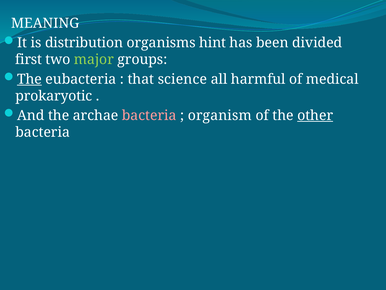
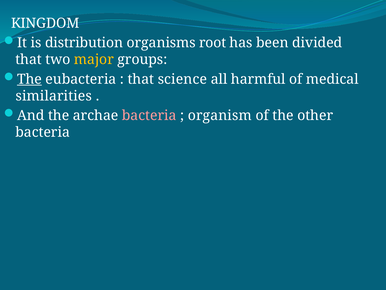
MEANING: MEANING -> KINGDOM (45, 23)
hint: hint -> root (213, 43)
first: first -> that (29, 60)
major colour: light green -> yellow (94, 60)
prokaryotic: prokaryotic -> similarities (54, 96)
other underline: present -> none (315, 115)
